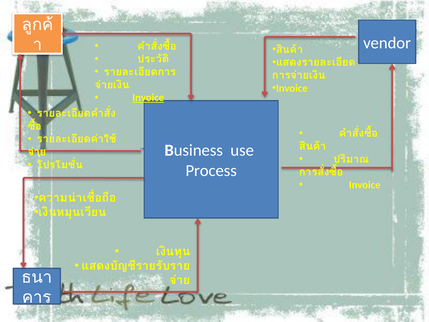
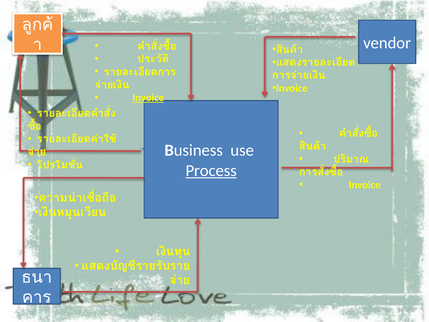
Process underline: none -> present (211, 170)
